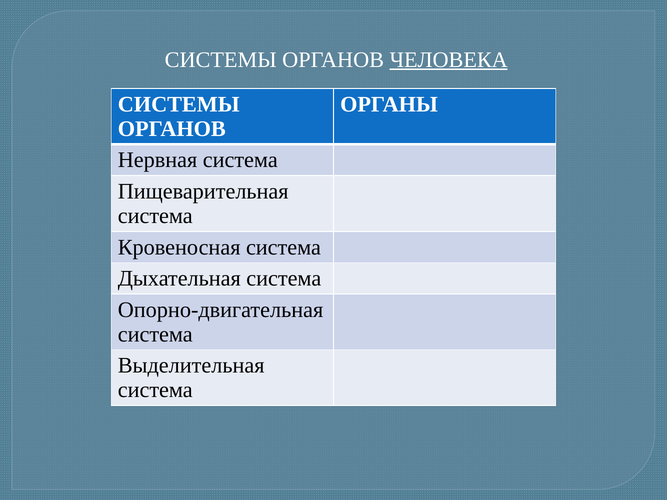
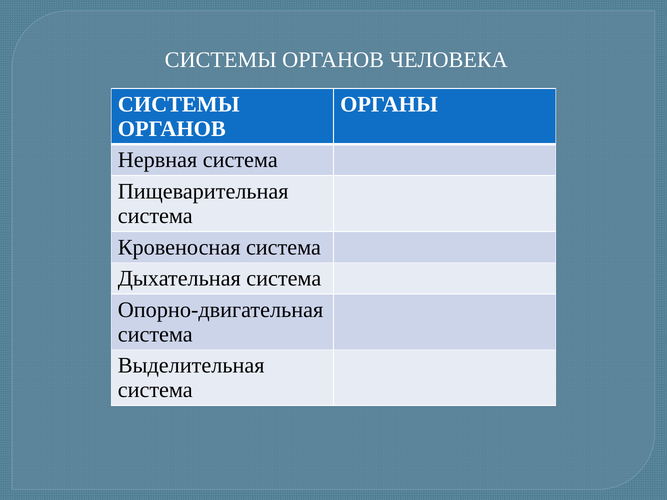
ЧЕЛОВЕКА underline: present -> none (449, 60)
